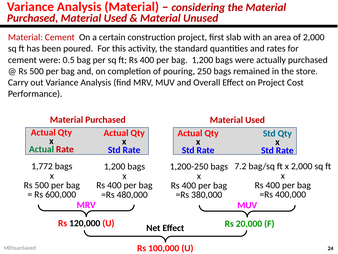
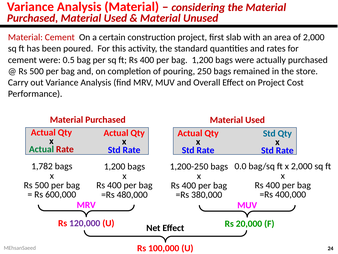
1,772: 1,772 -> 1,782 (42, 166)
7.2: 7.2 -> 0.0 (240, 166)
120,000 colour: black -> purple (85, 223)
